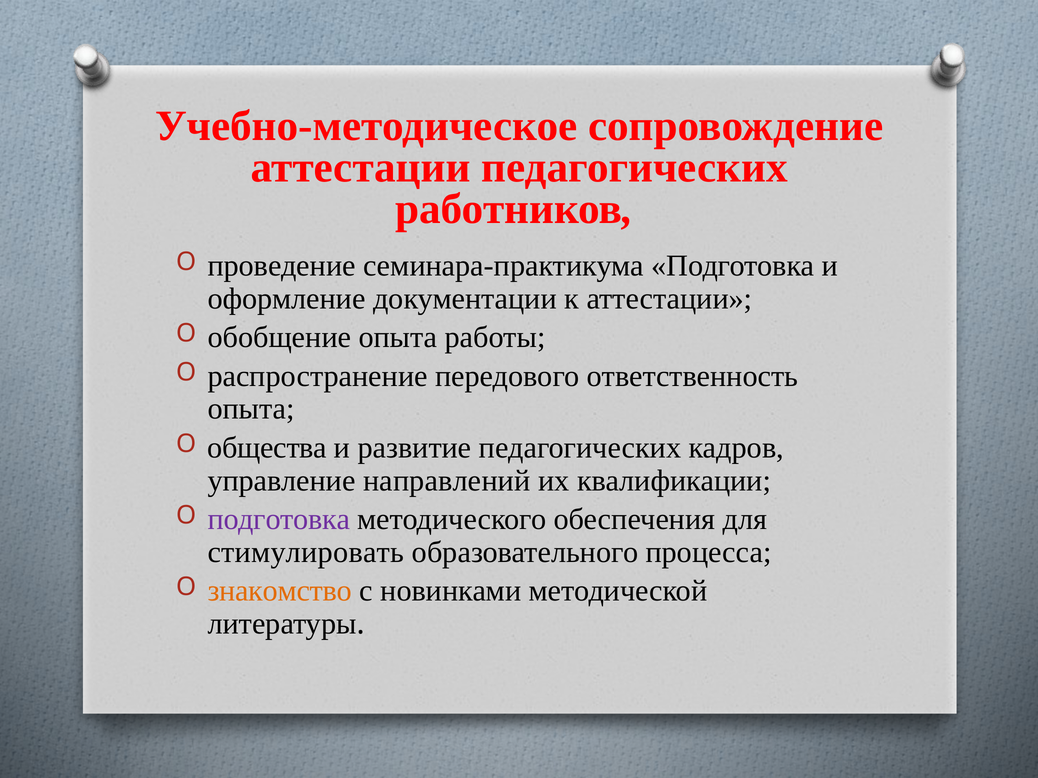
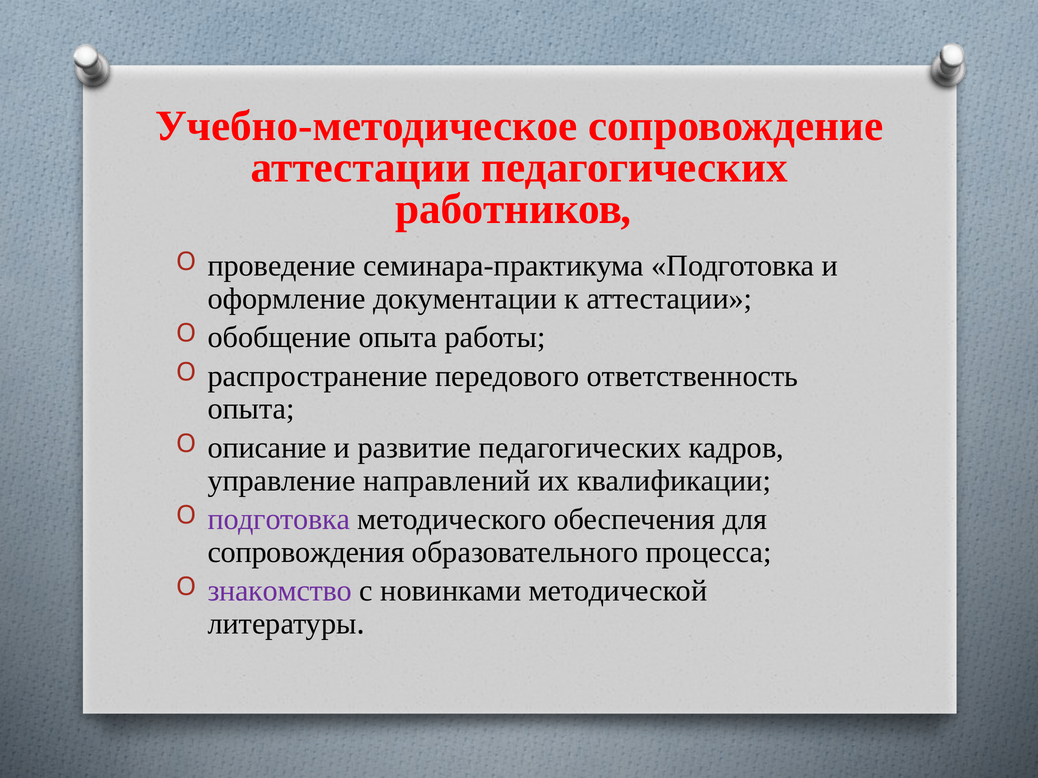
общества: общества -> описание (267, 448)
стимулировать: стимулировать -> сопровождения (306, 552)
знакомство colour: orange -> purple (280, 591)
